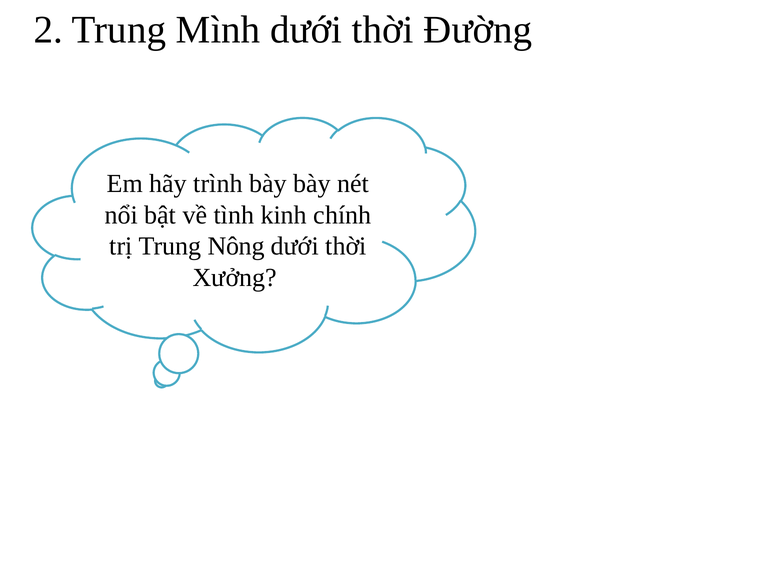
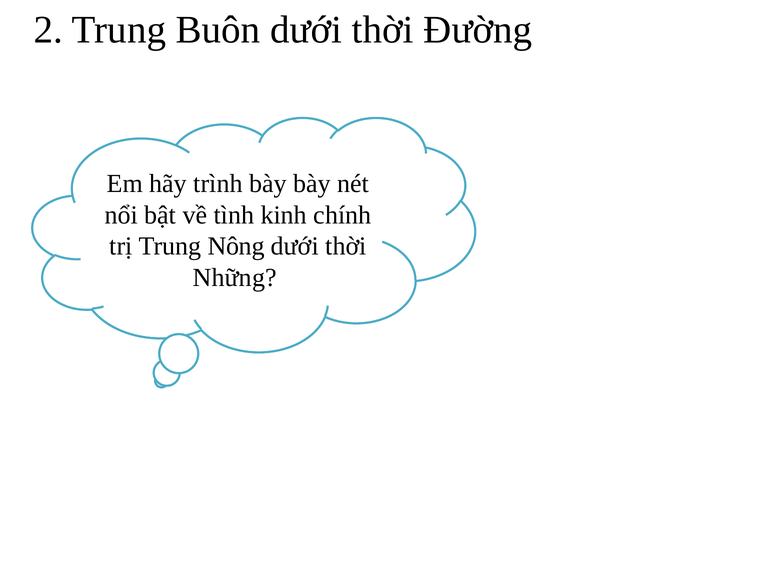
Mình: Mình -> Buôn (218, 30)
Xưởng: Xưởng -> Những (235, 278)
